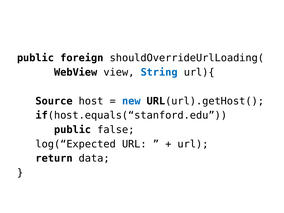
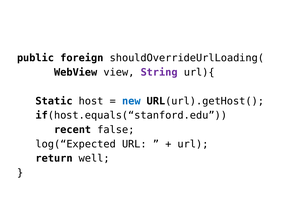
String colour: blue -> purple (159, 72)
Source: Source -> Static (54, 101)
public: public -> recent (73, 130)
data: data -> well (94, 158)
